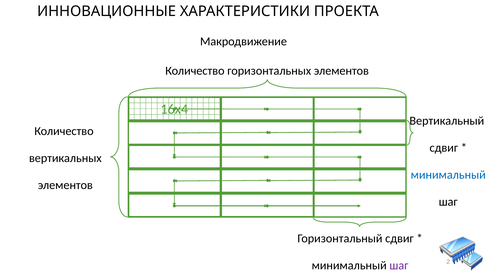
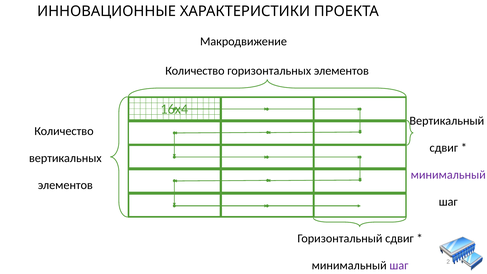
минимальный colour: blue -> purple (448, 175)
